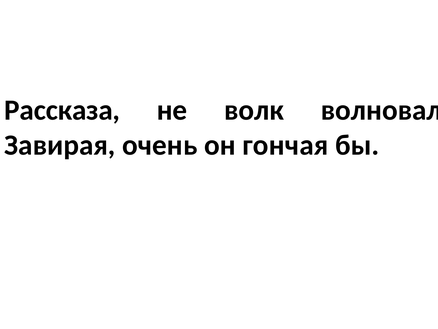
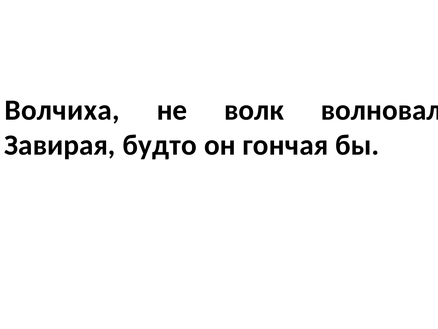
Рассказа: Рассказа -> Волчиха (62, 110)
очень: очень -> будто (160, 145)
